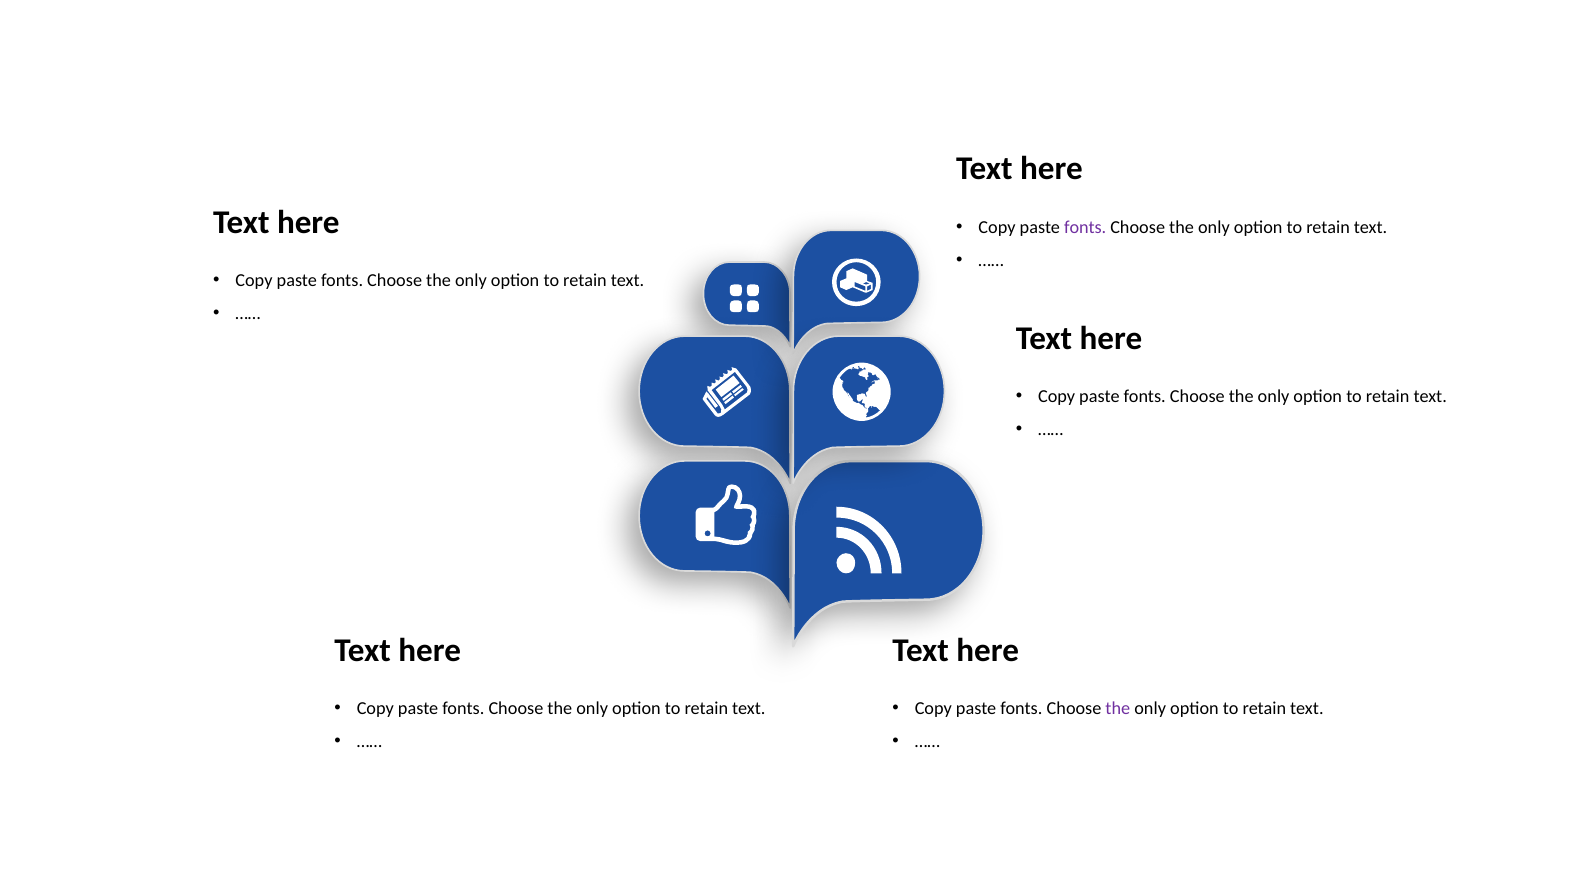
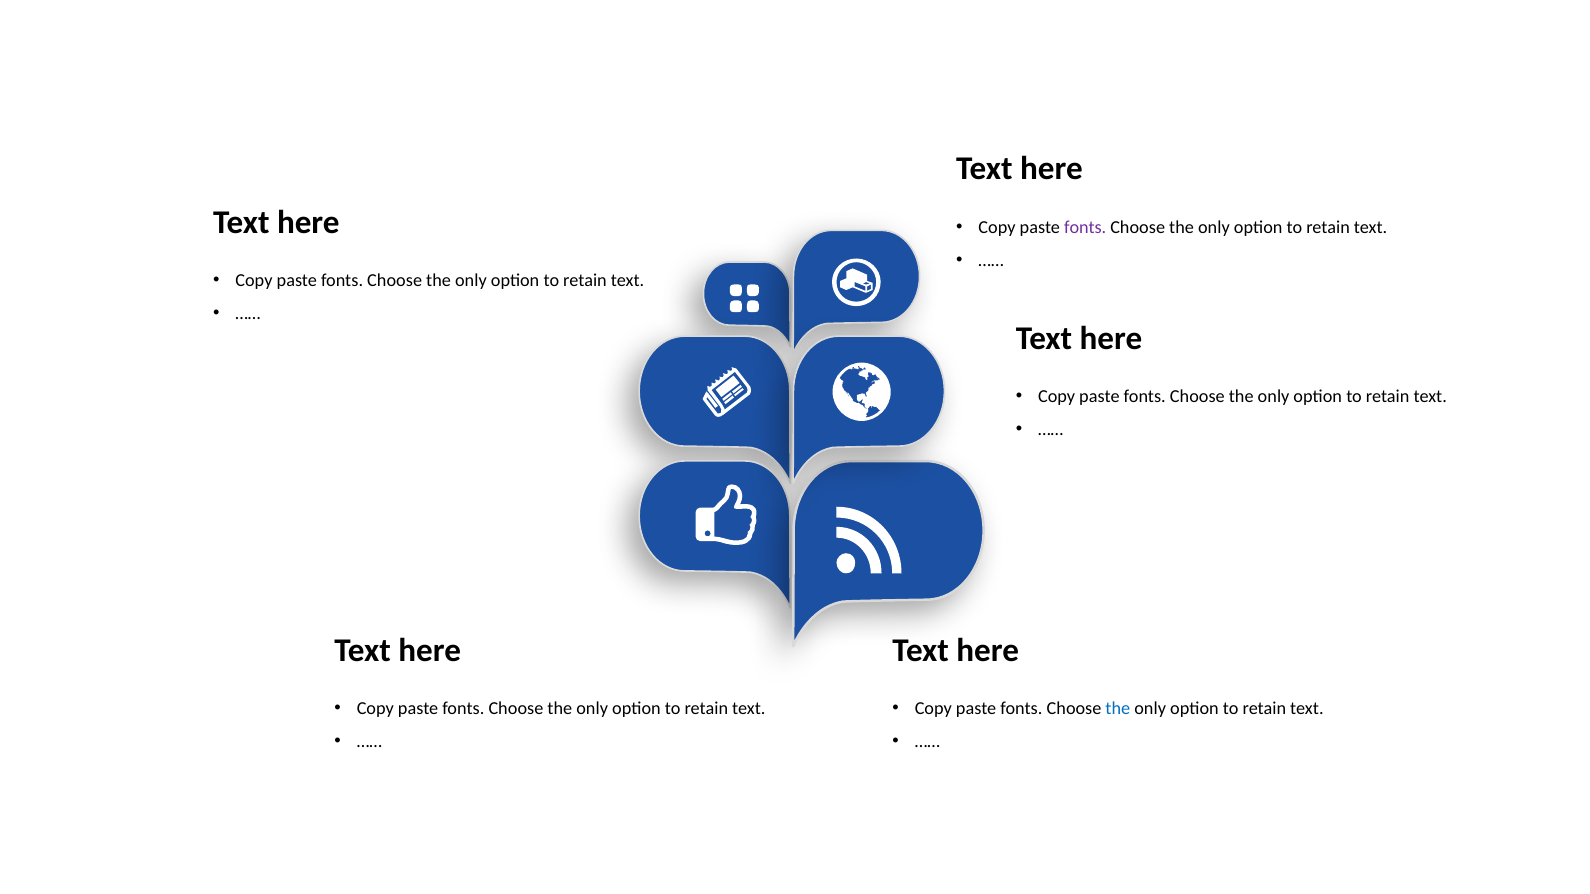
the colour: purple -> blue (1118, 709)
